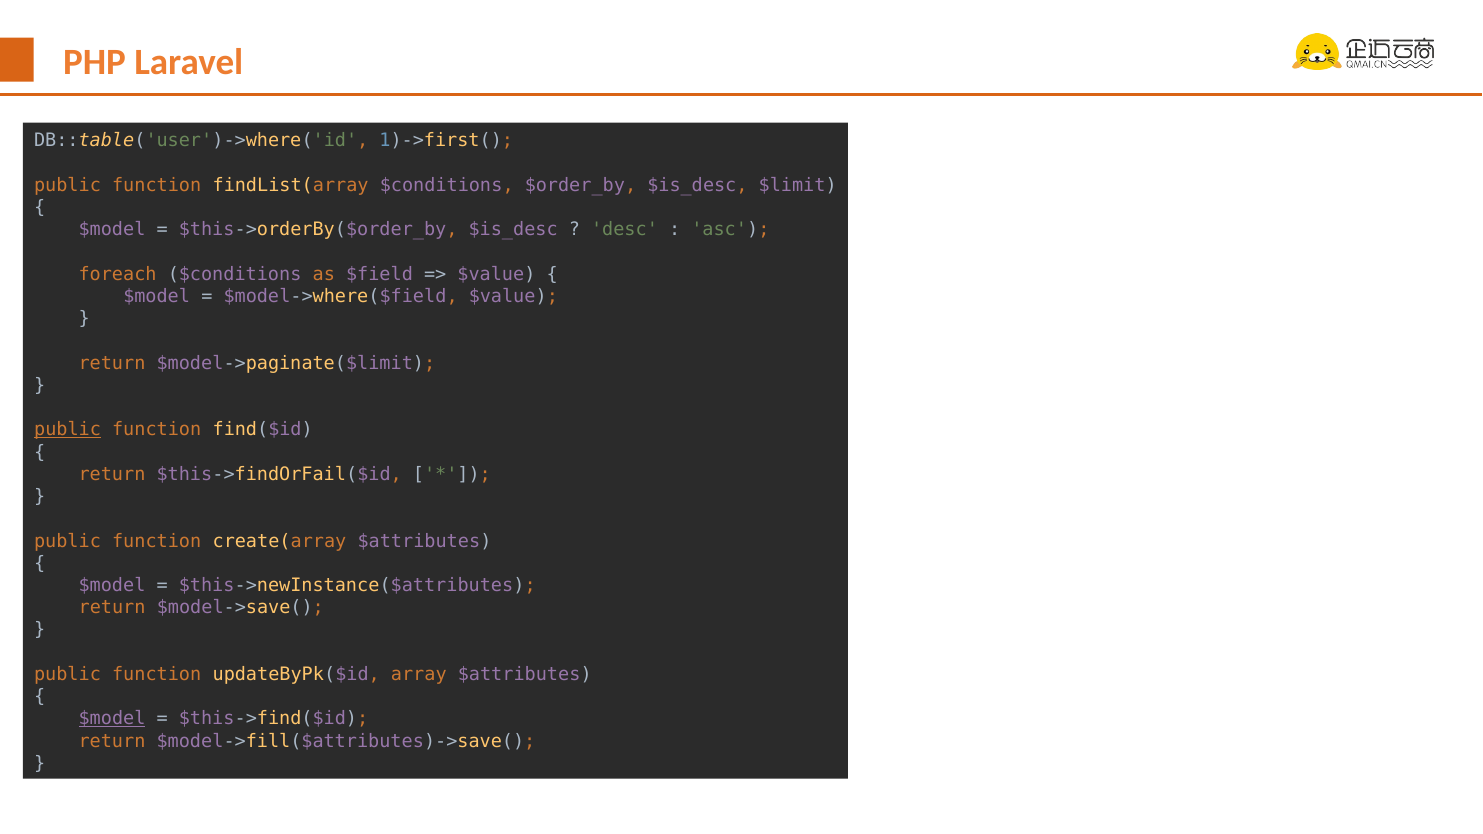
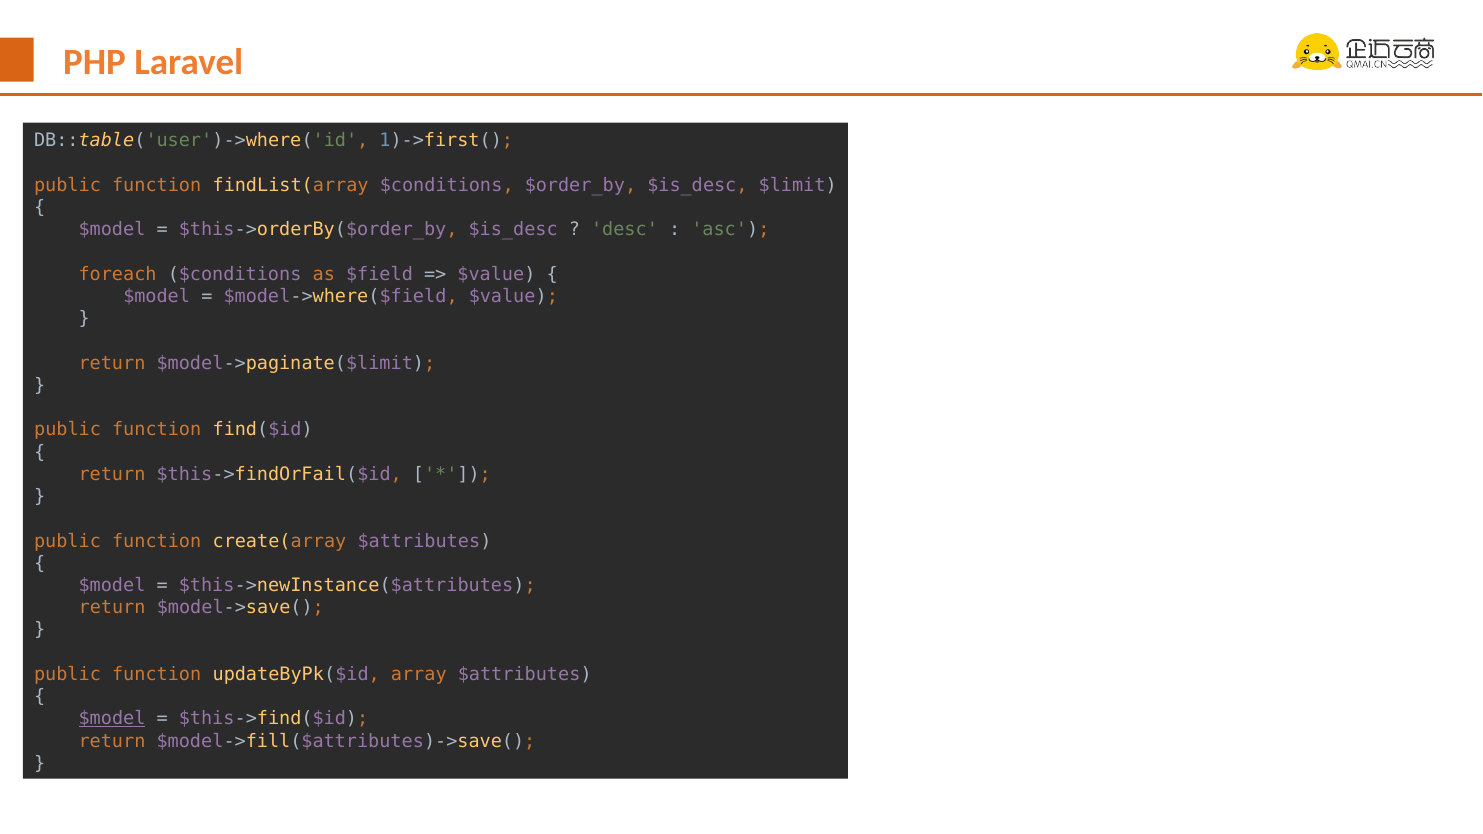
public underline: present -> none (68, 430)
